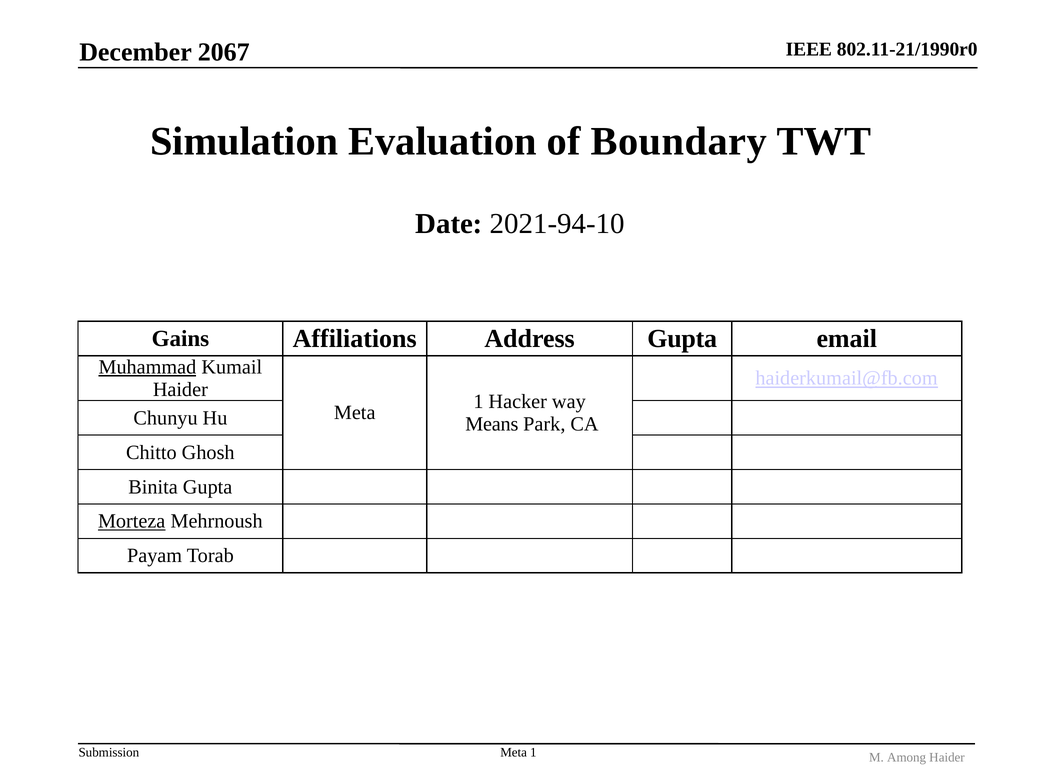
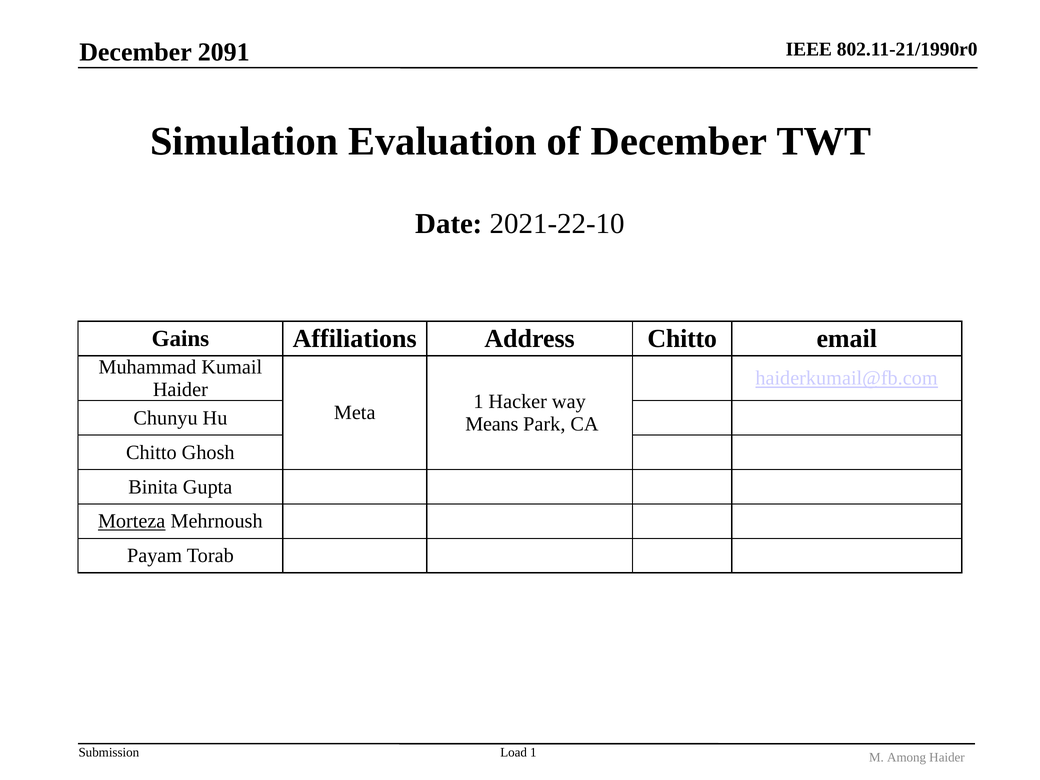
2067: 2067 -> 2091 (224, 52)
of Boundary: Boundary -> December (679, 141)
2021-94-10: 2021-94-10 -> 2021-22-10 (557, 224)
Address Gupta: Gupta -> Chitto (682, 339)
Muhammad underline: present -> none (147, 367)
Meta: Meta -> Load (514, 752)
